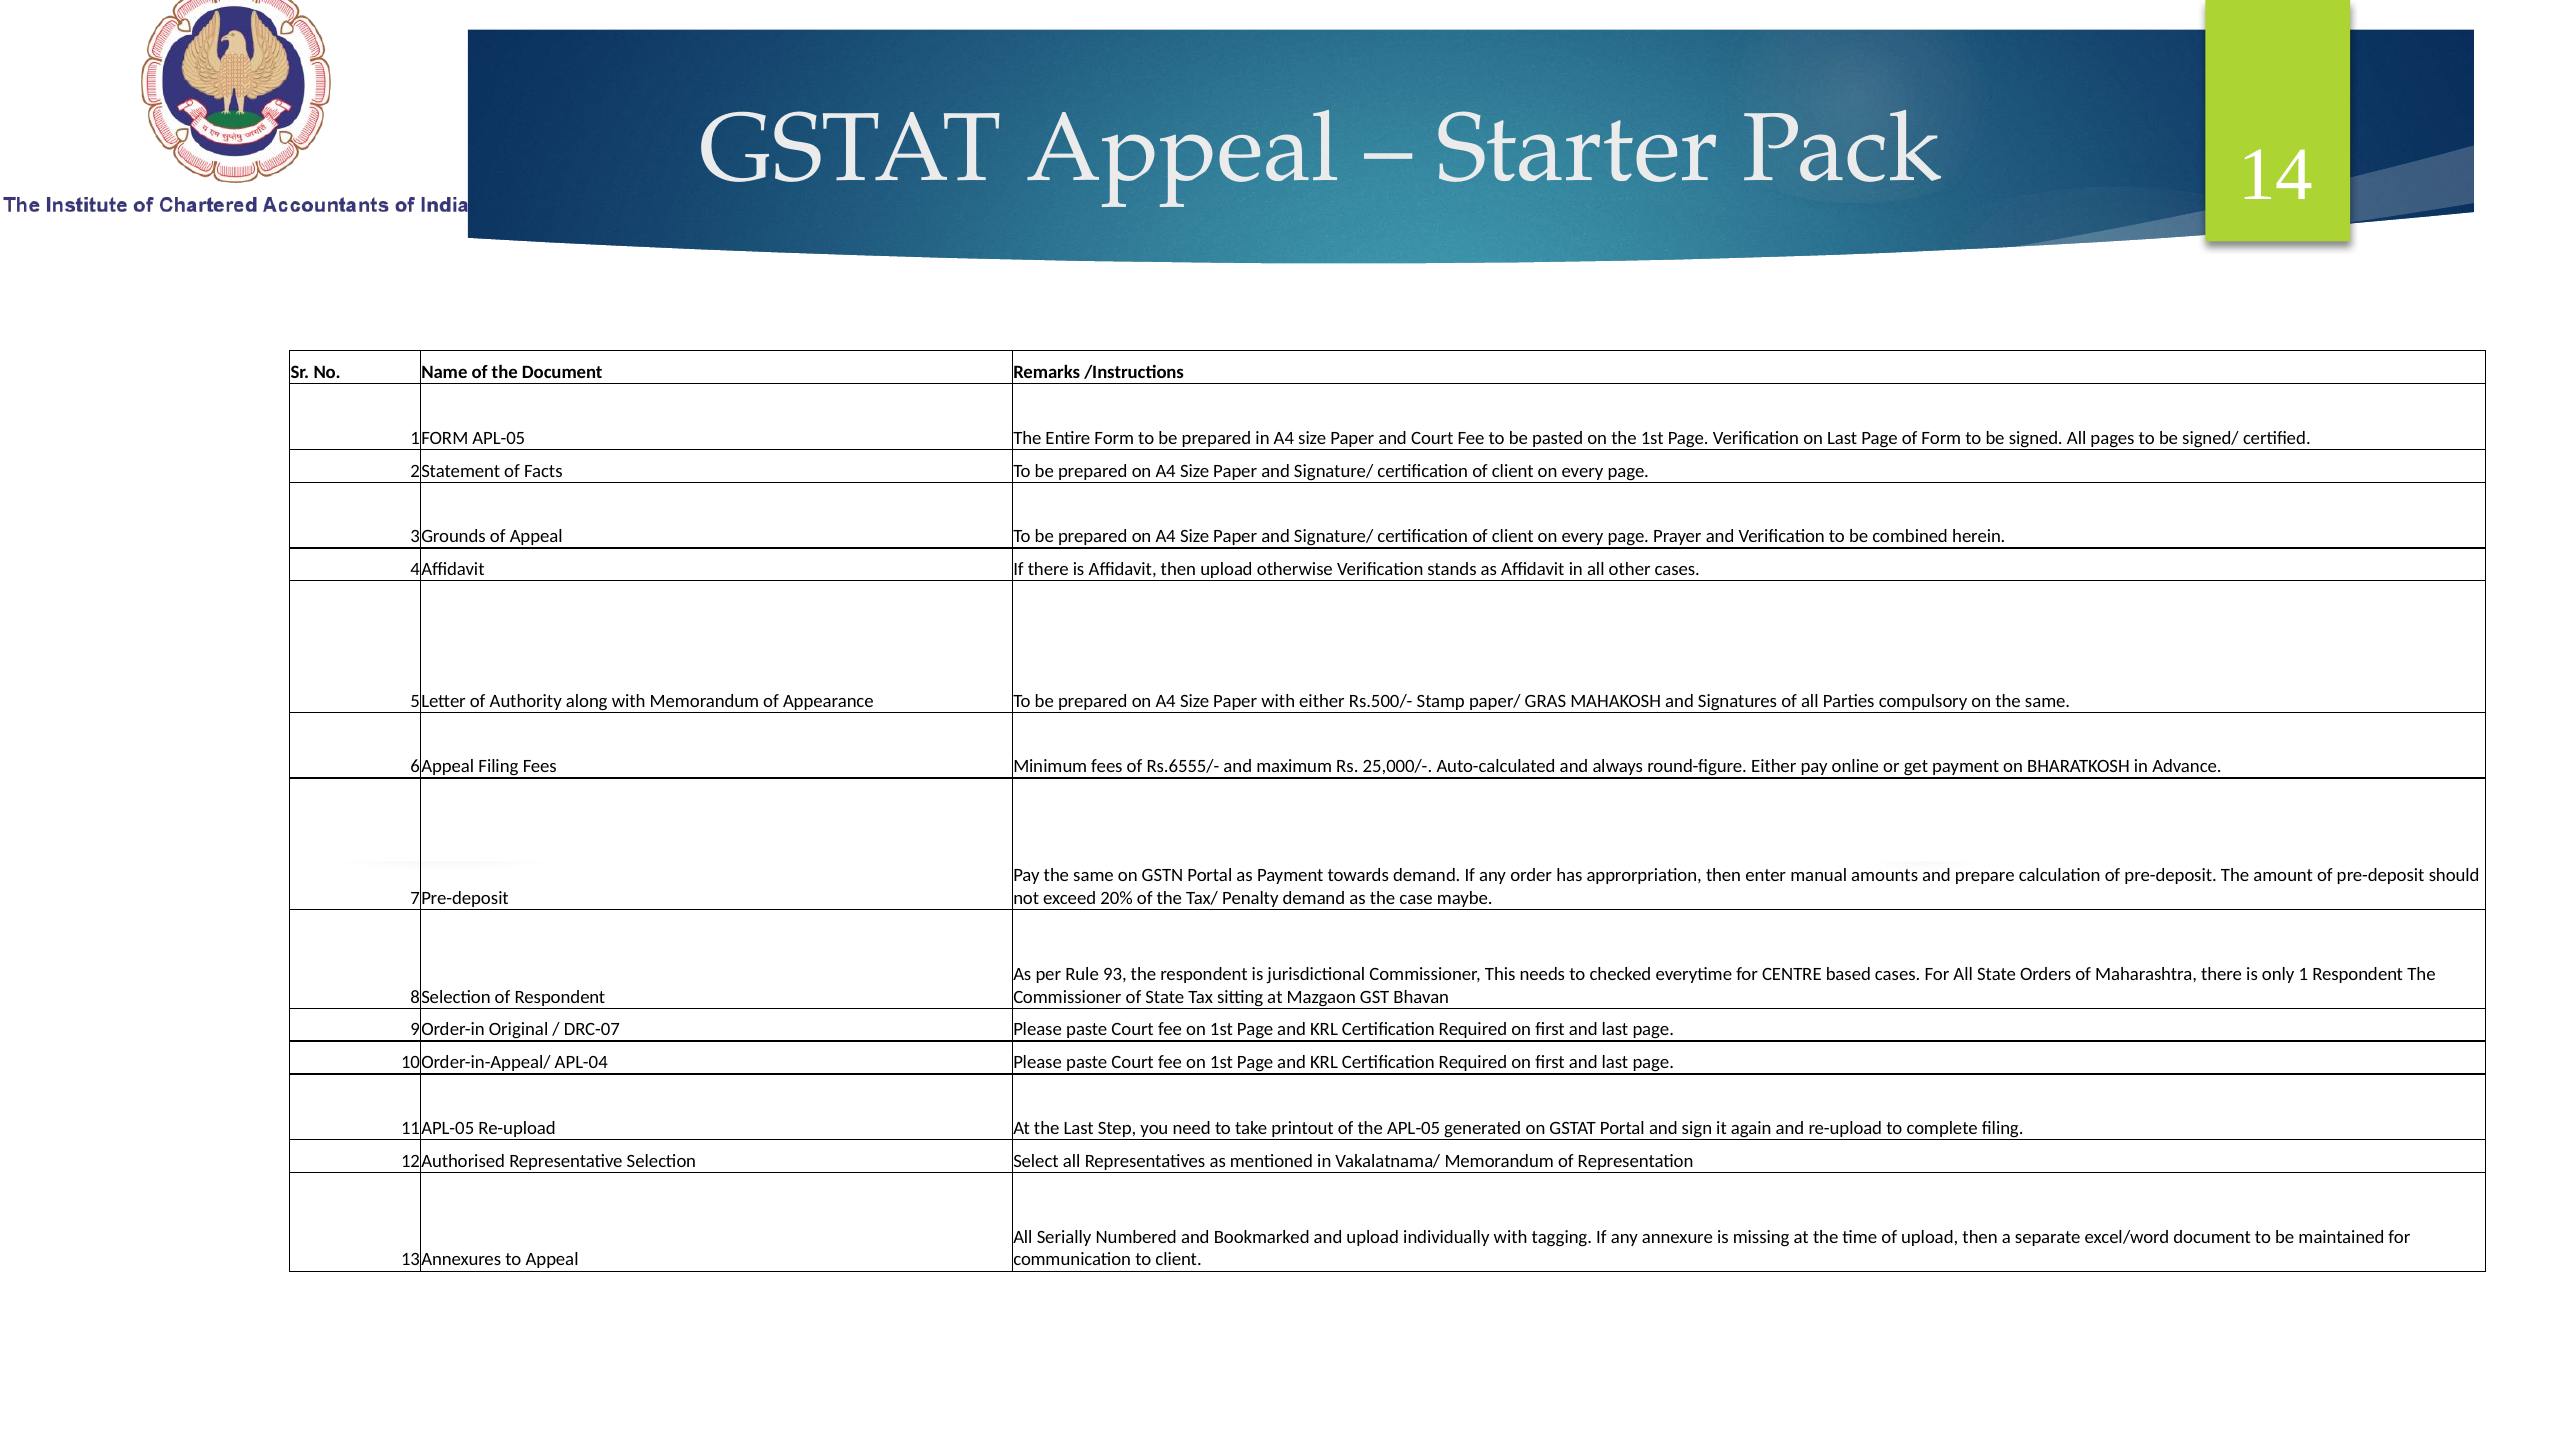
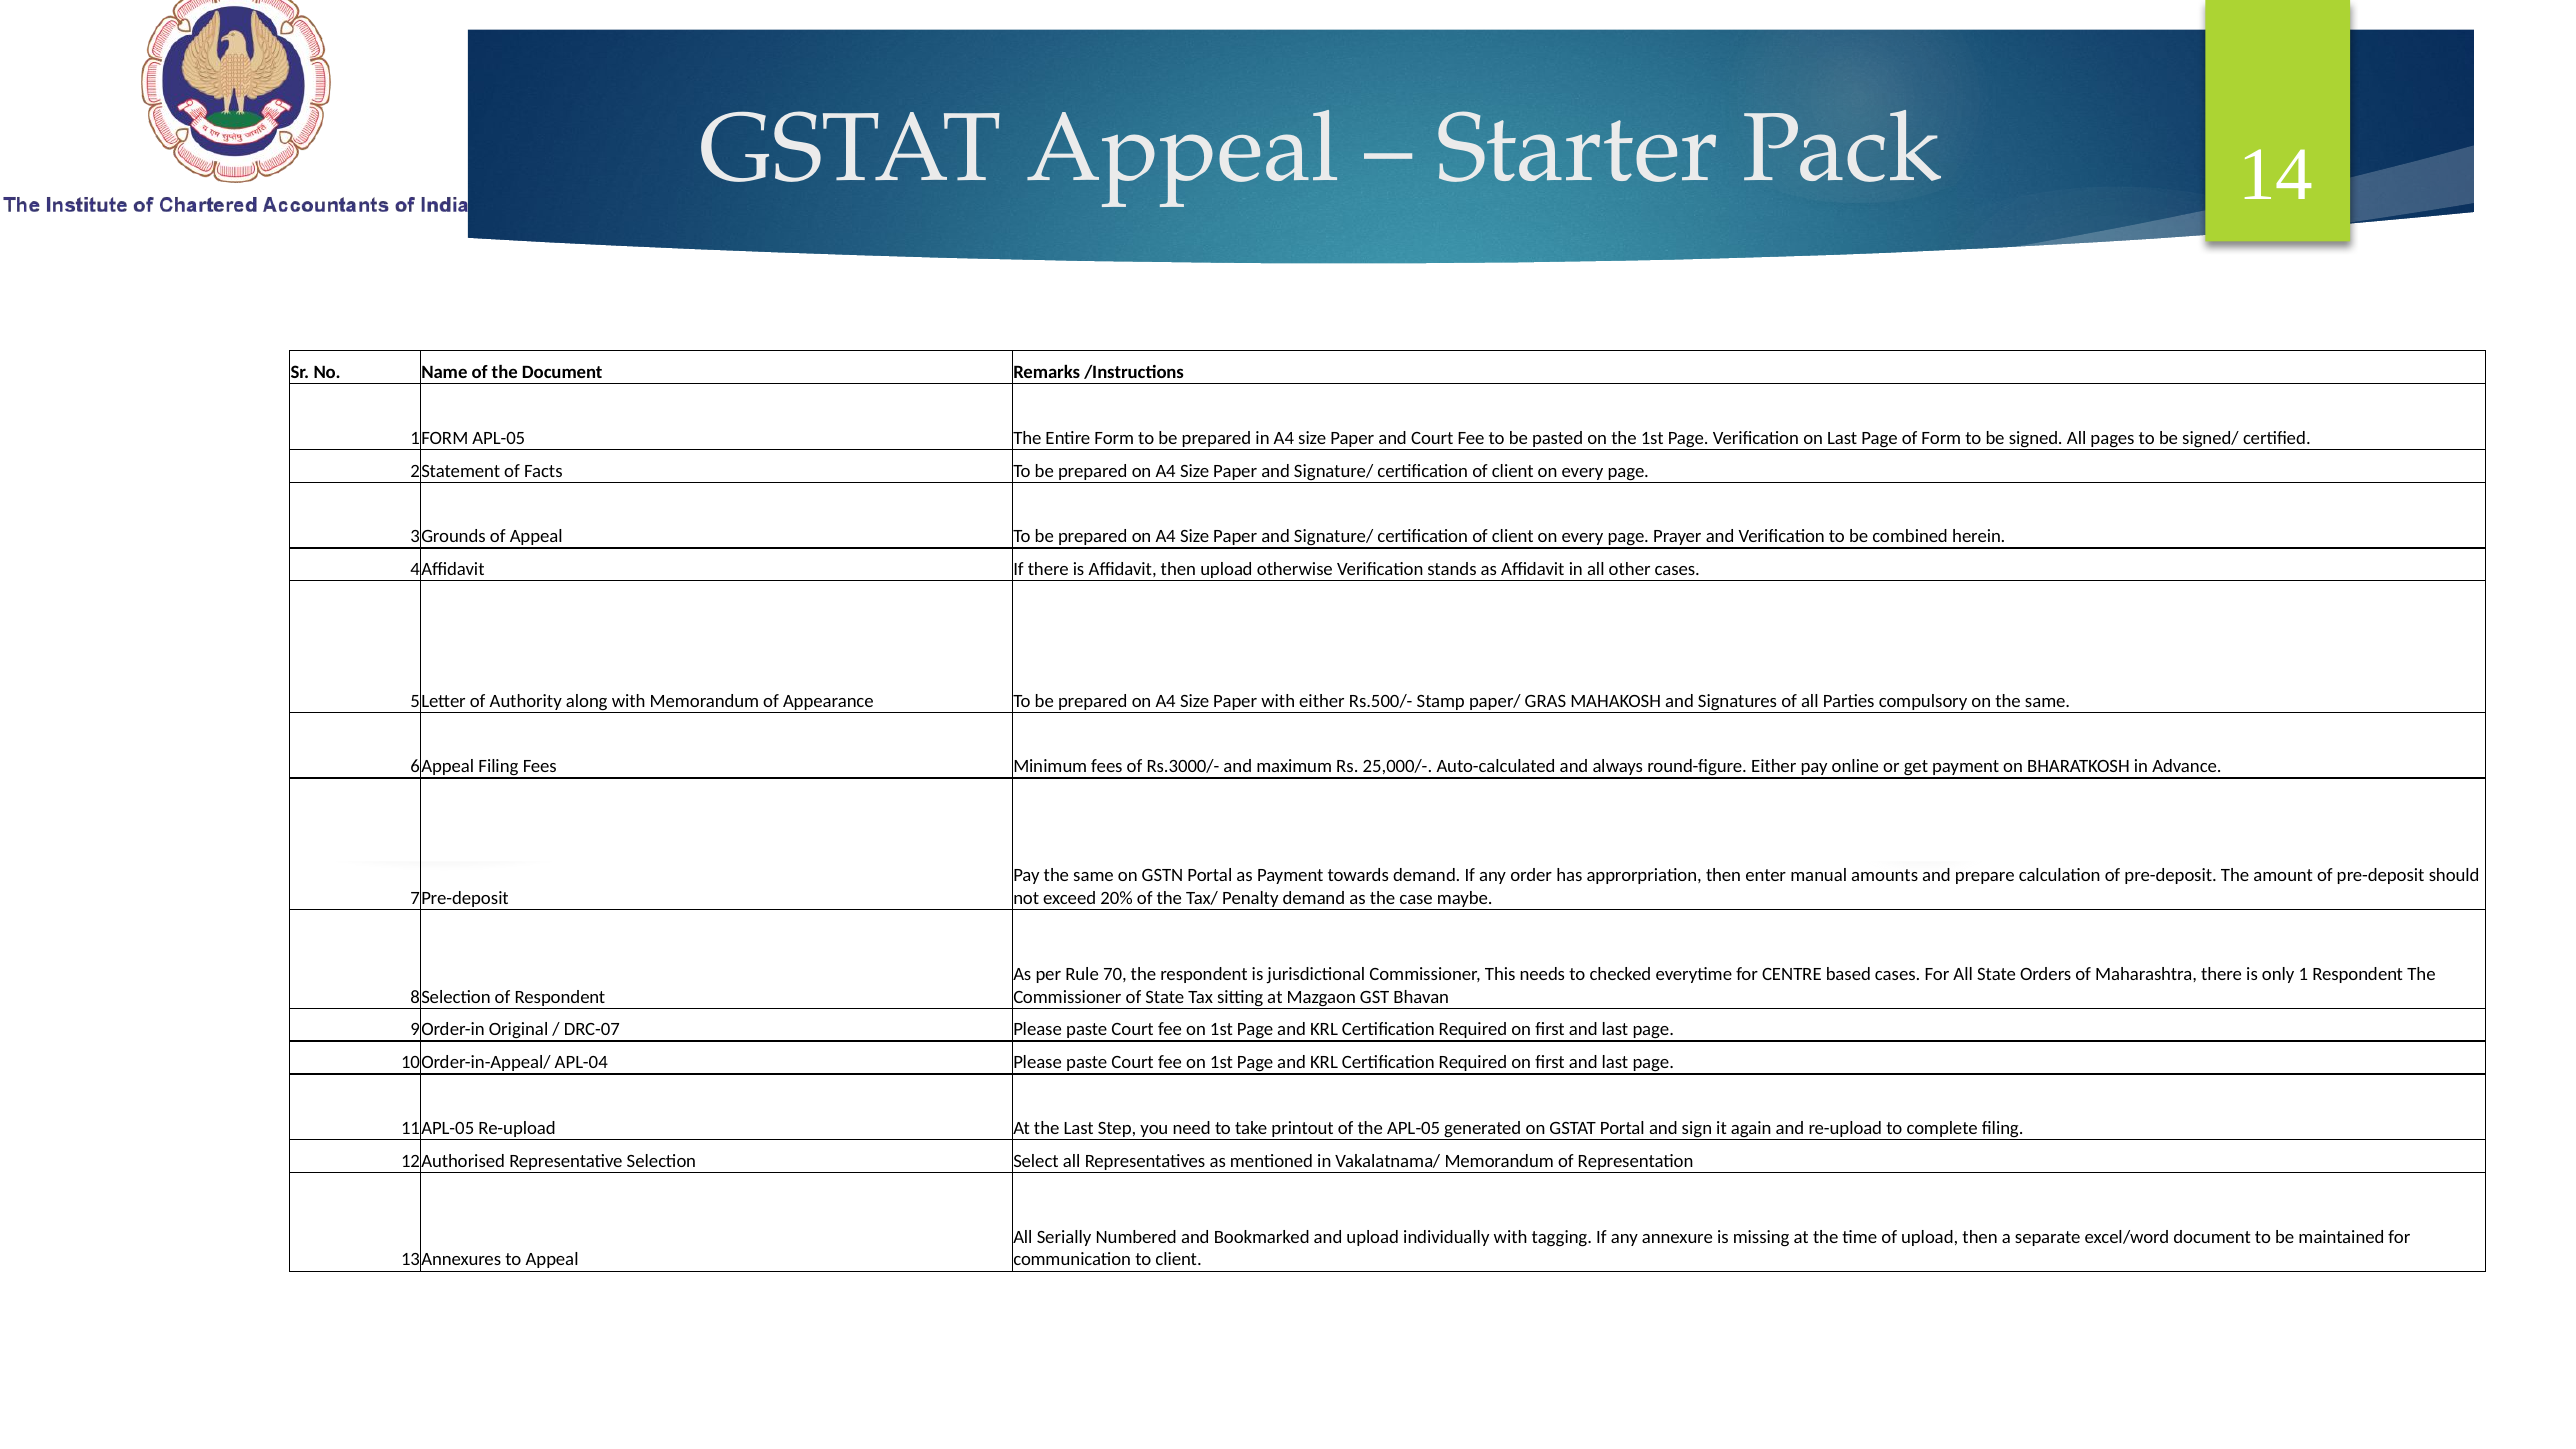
Rs.6555/-: Rs.6555/- -> Rs.3000/- (1183, 767)
93: 93 -> 70 (1115, 974)
